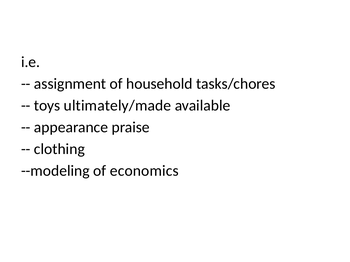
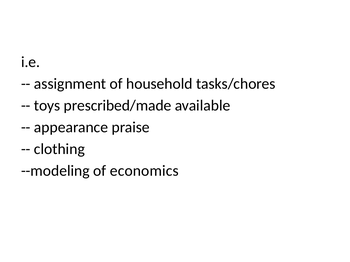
ultimately/made: ultimately/made -> prescribed/made (118, 106)
